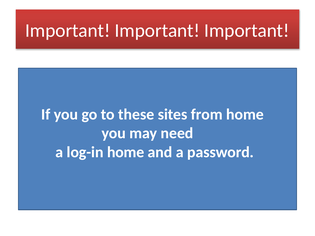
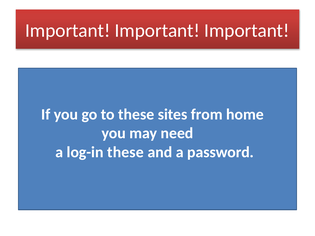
log-in home: home -> these (125, 152)
